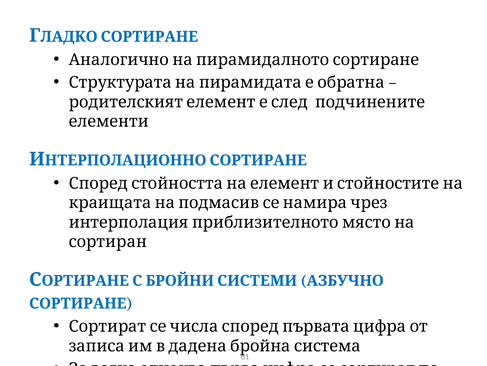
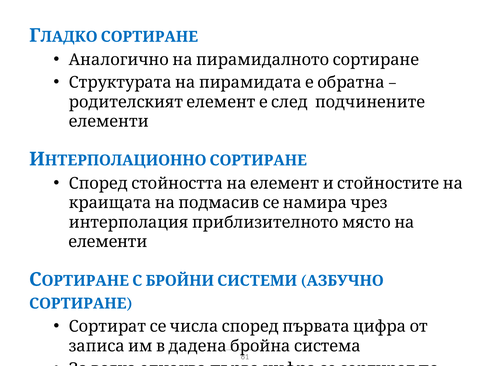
сортиран: сортиран -> елементи (108, 241)
